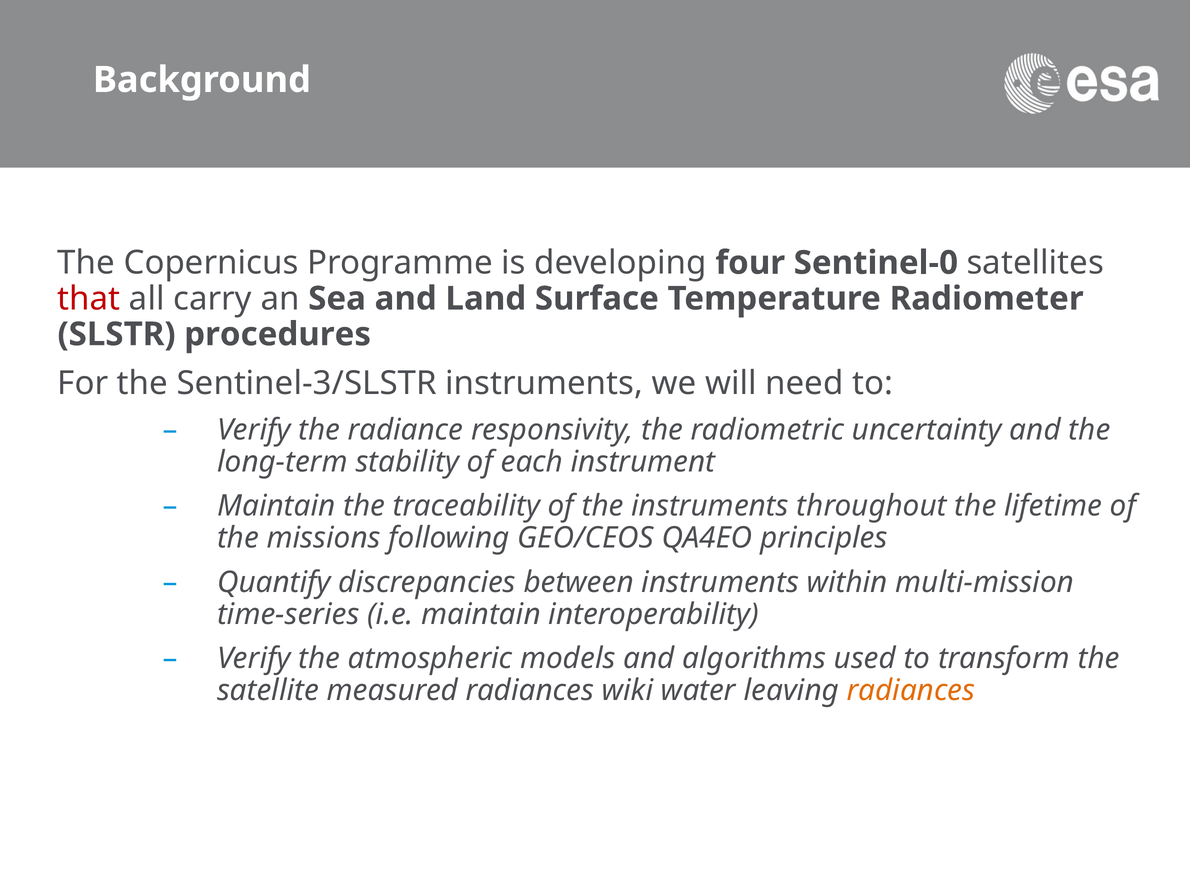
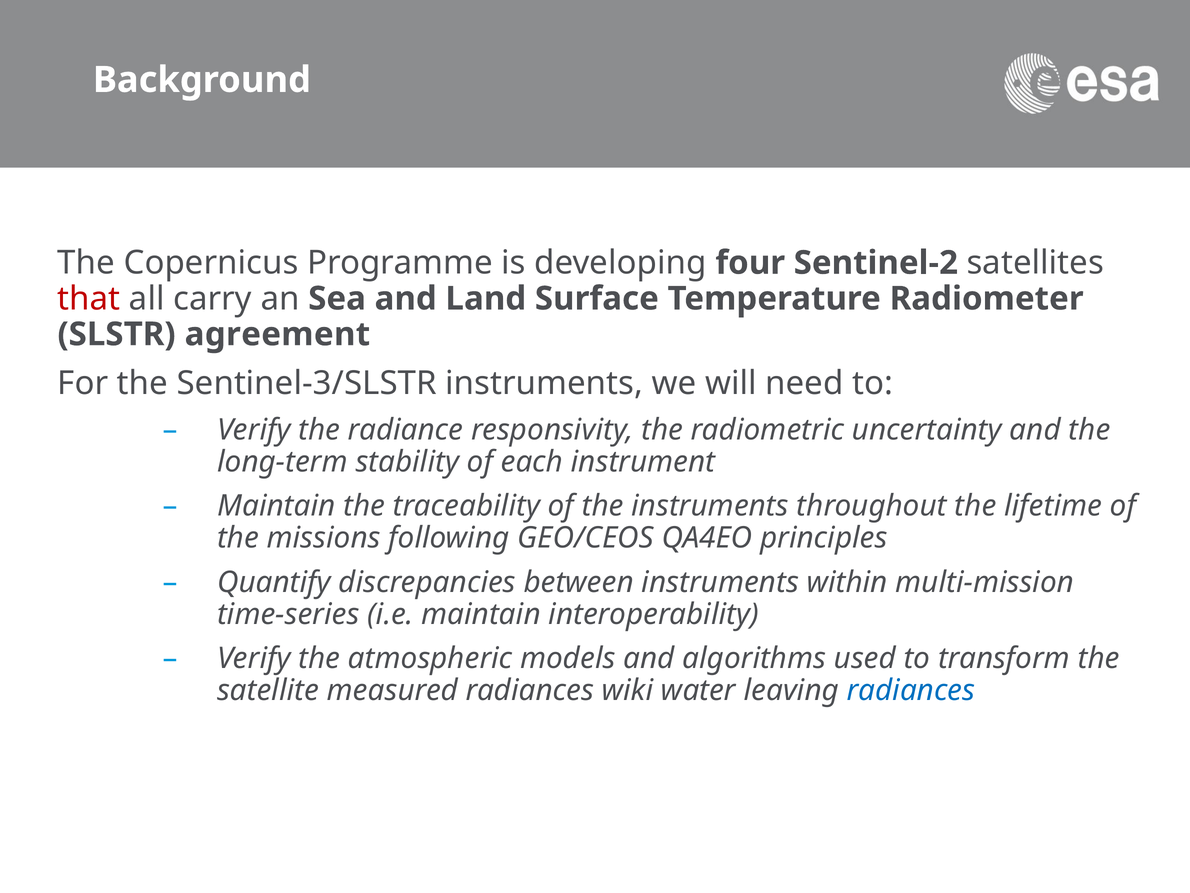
Sentinel-0: Sentinel-0 -> Sentinel-2 (876, 263)
procedures: procedures -> agreement (277, 334)
radiances colour: orange -> blue (911, 690)
